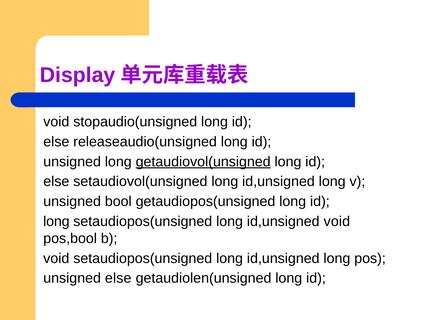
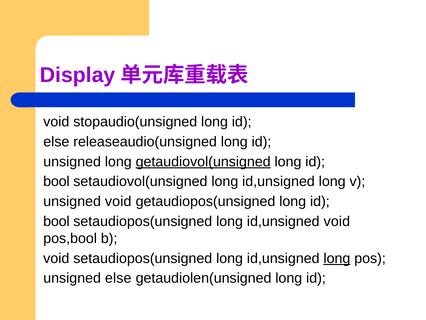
else: else -> bool (56, 181)
unsigned bool: bool -> void (118, 201)
long: long -> bool (56, 221)
long underline: none -> present (337, 258)
